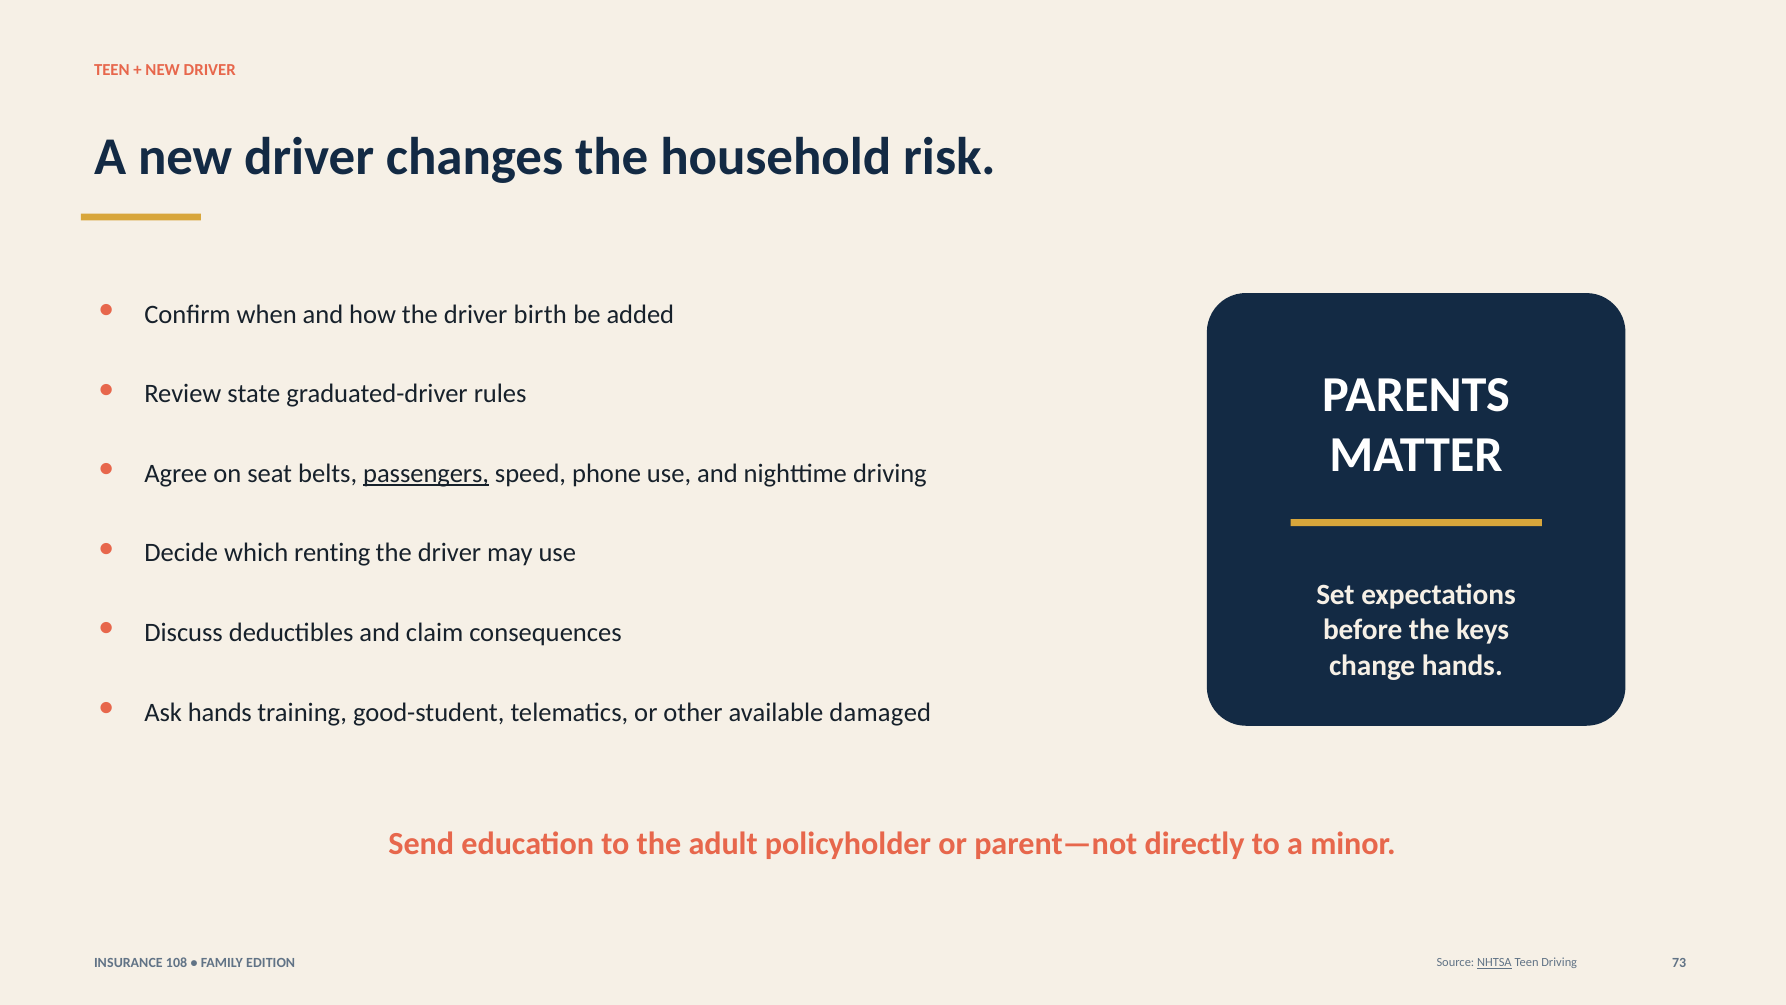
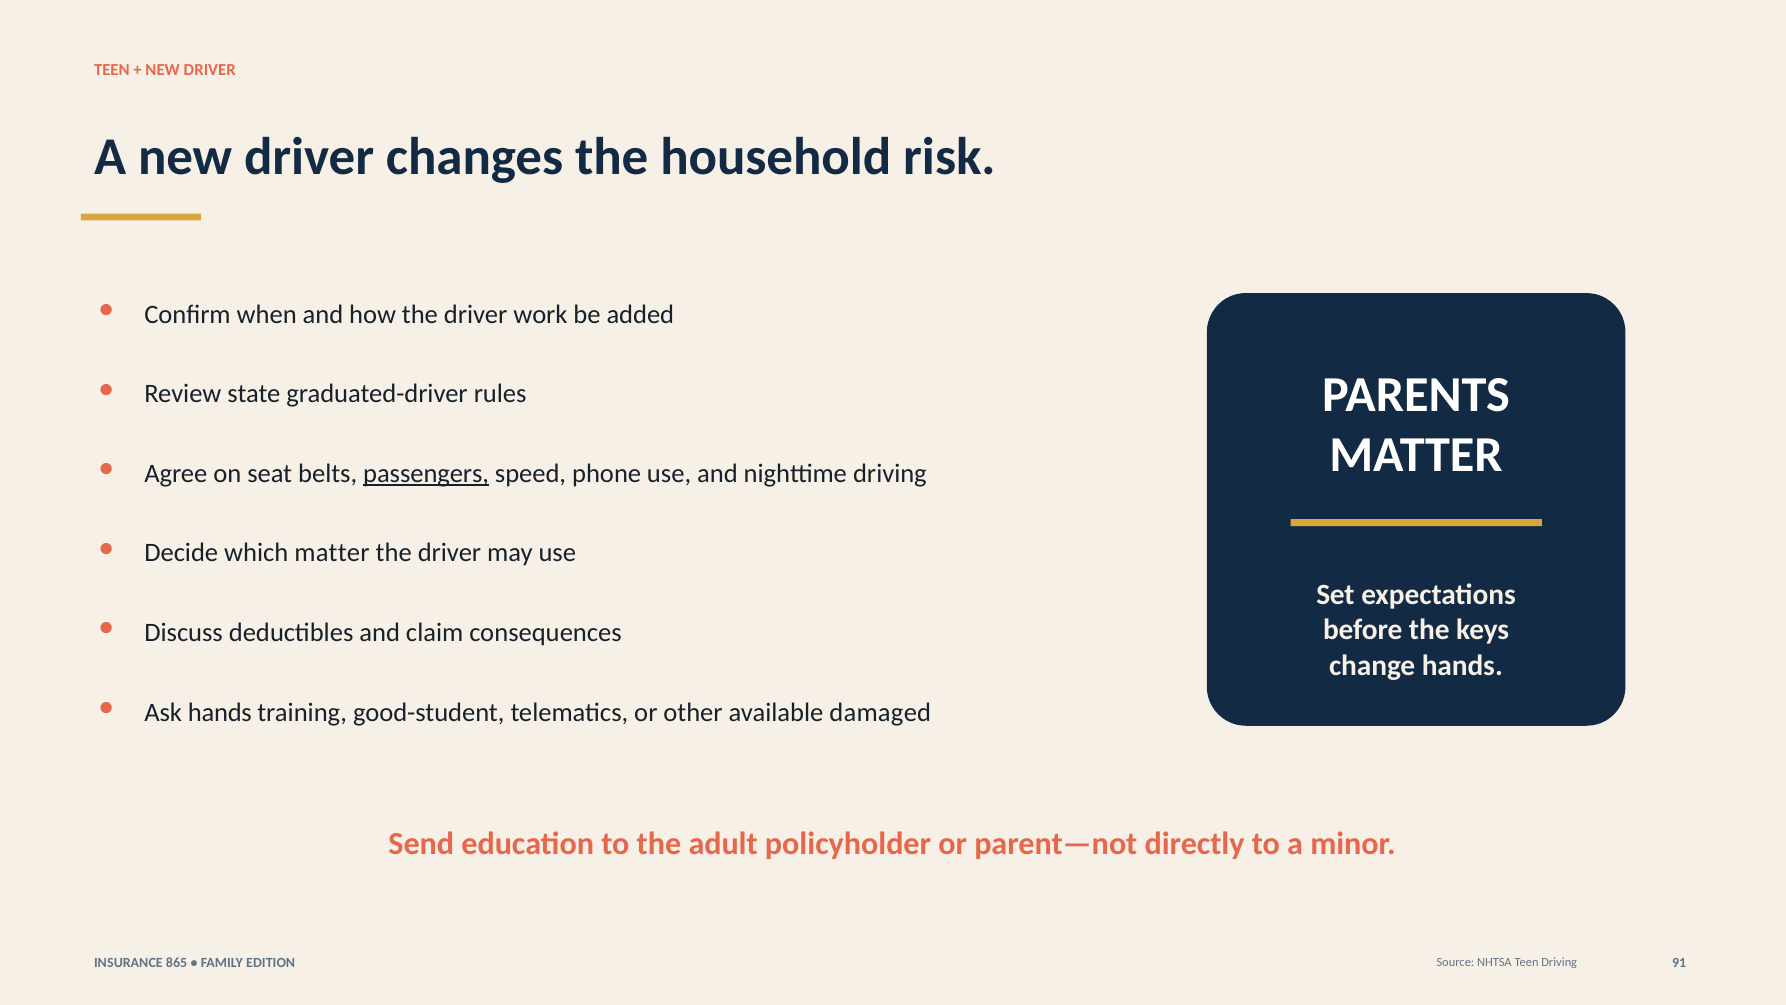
birth: birth -> work (540, 314)
which renting: renting -> matter (332, 553)
108: 108 -> 865 (177, 962)
NHTSA underline: present -> none (1494, 962)
73: 73 -> 91 (1679, 962)
